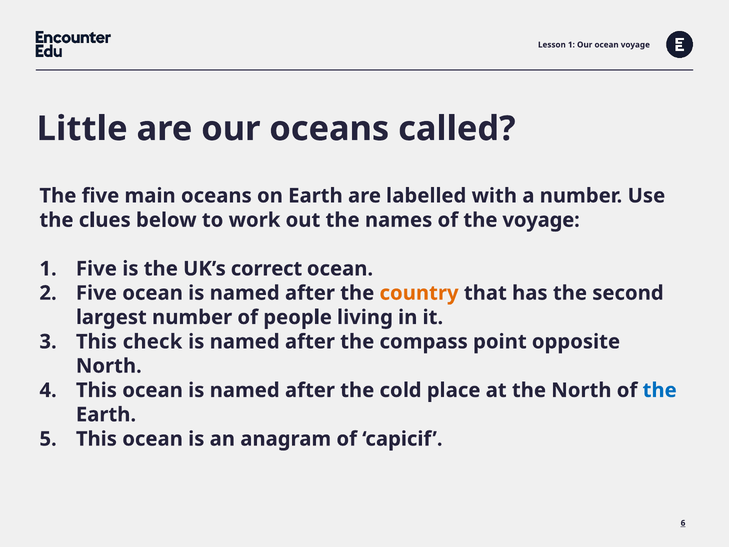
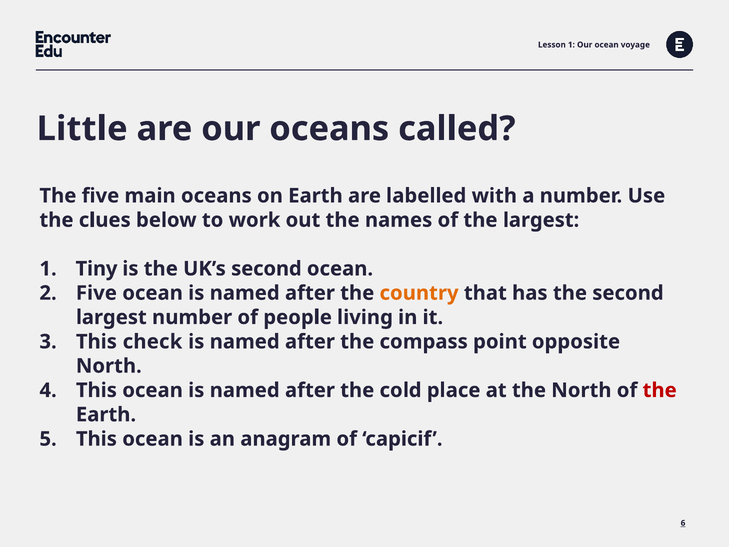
the voyage: voyage -> largest (541, 220)
1 Five: Five -> Tiny (97, 269)
UK’s correct: correct -> second (266, 269)
the colour: blue -> red (660, 390)
